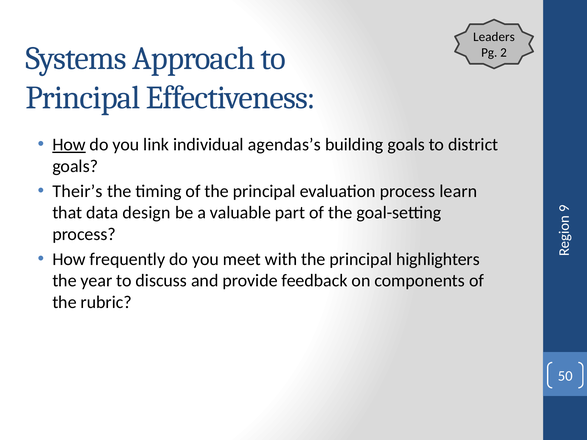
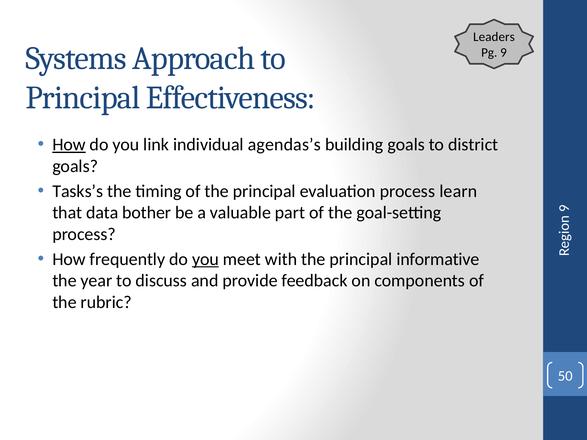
Pg 2: 2 -> 9 (503, 53)
Their’s: Their’s -> Tasks’s (78, 191)
design: design -> bother (147, 213)
you underline: none -> present (205, 259)
highlighters: highlighters -> informative (438, 259)
